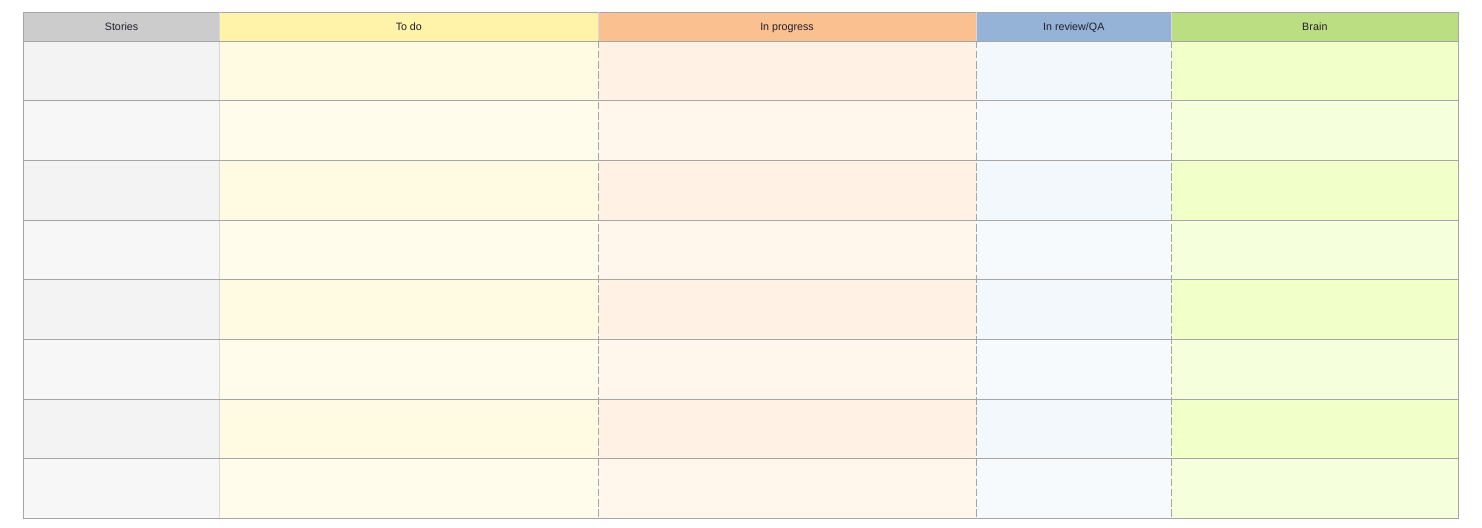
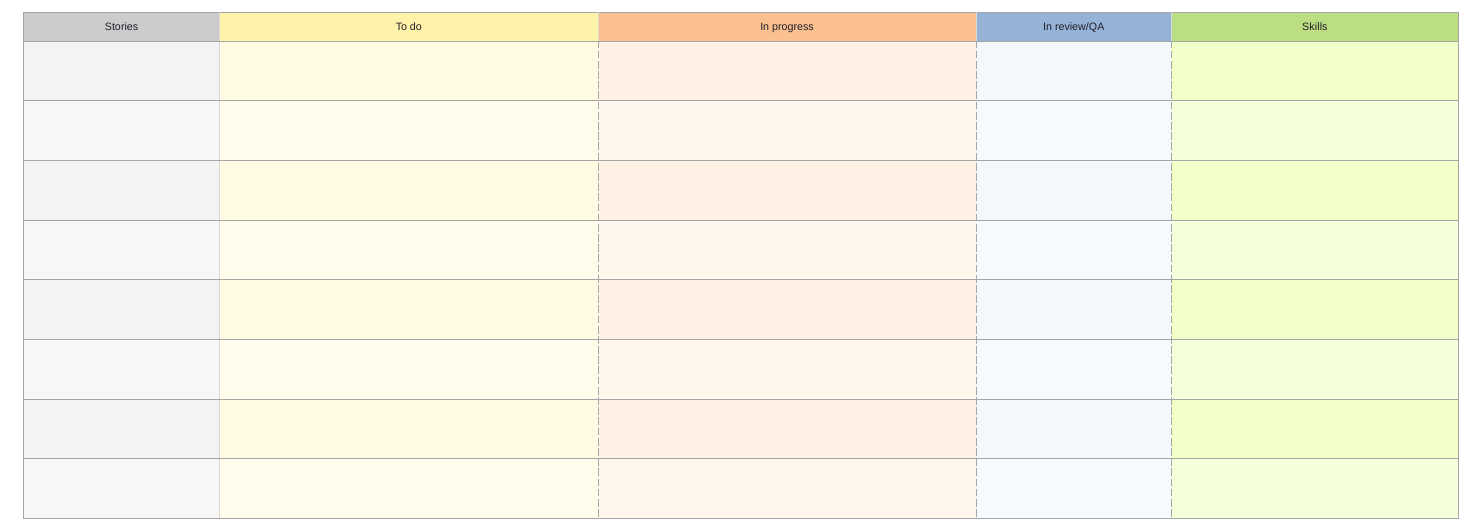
Brain: Brain -> Skills (1315, 27)
